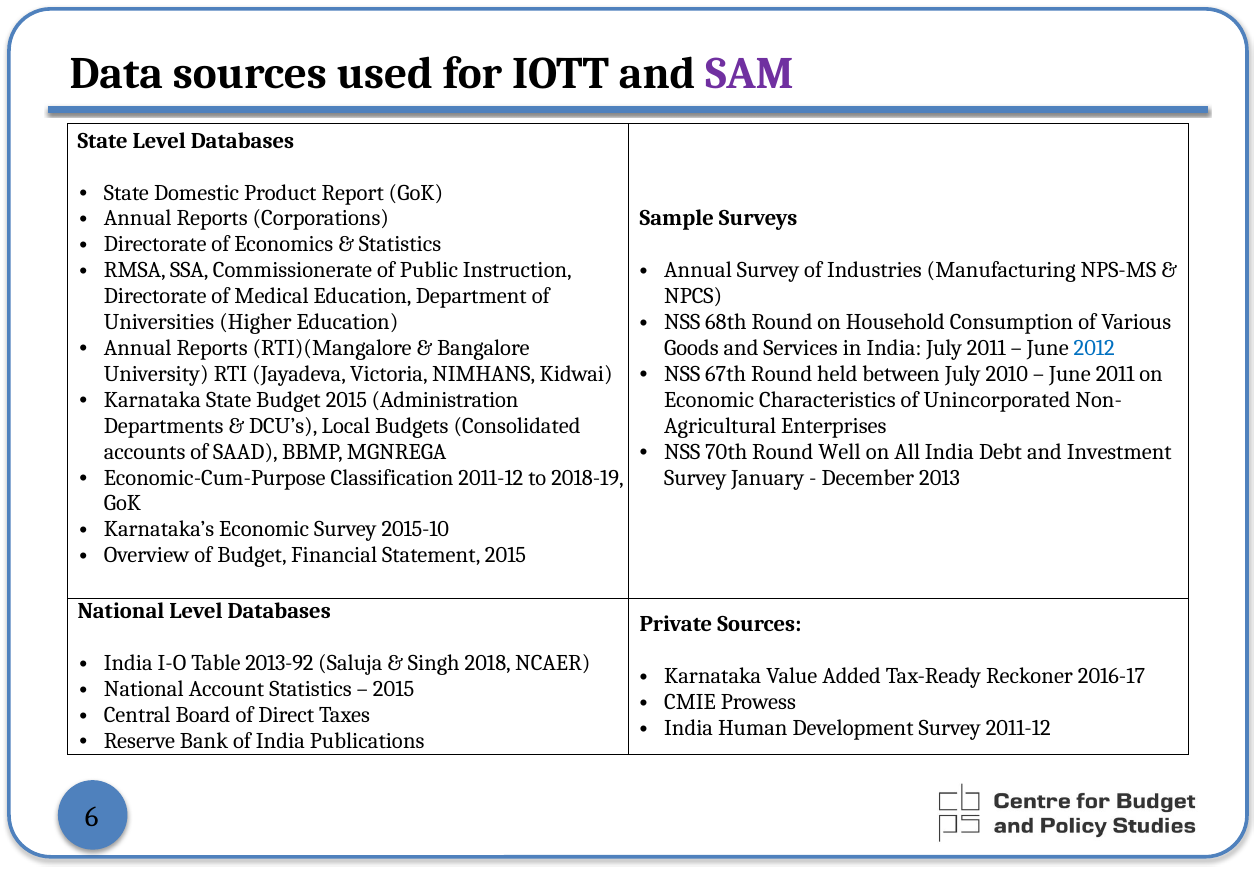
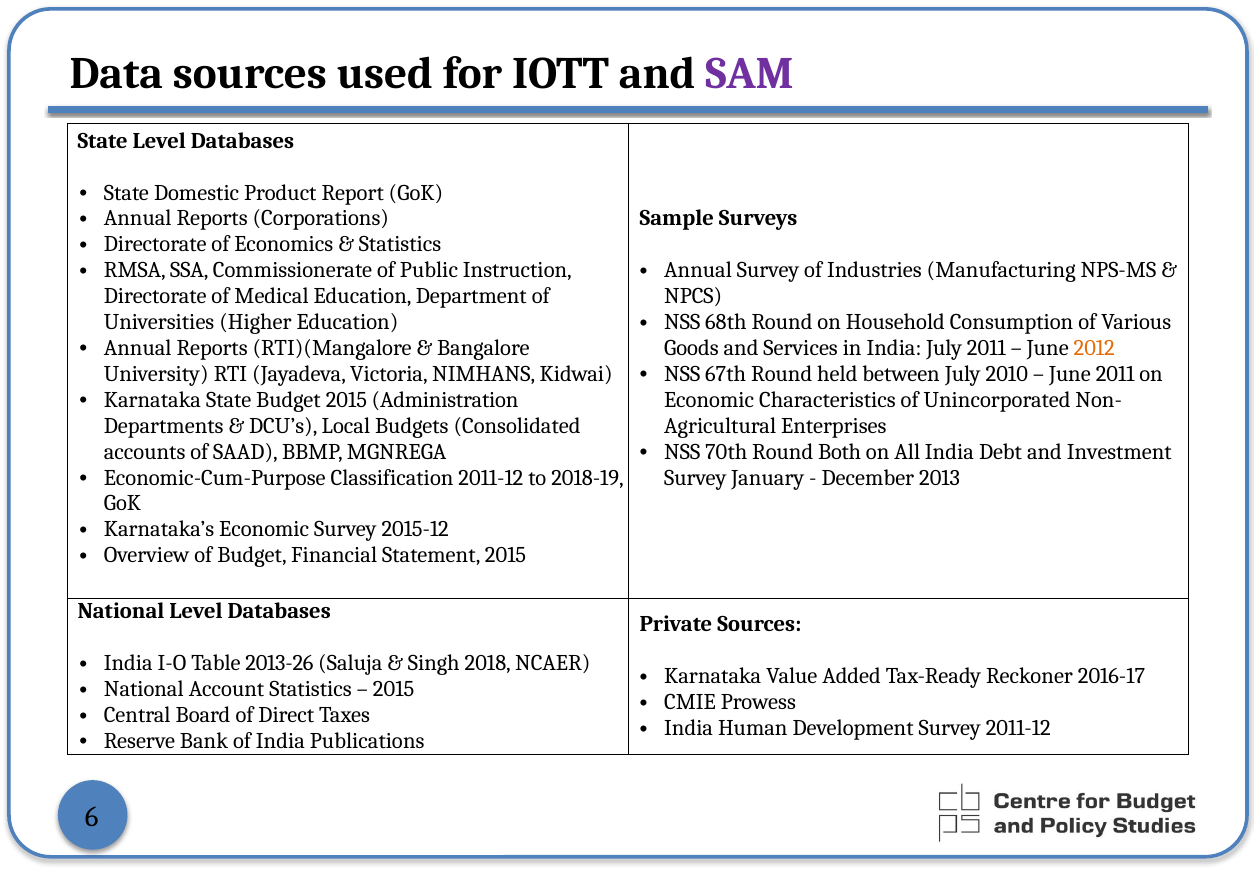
2012 colour: blue -> orange (1094, 348)
Well: Well -> Both (840, 452)
2015-10: 2015-10 -> 2015-12 (415, 530)
2013-92: 2013-92 -> 2013-26 (279, 664)
